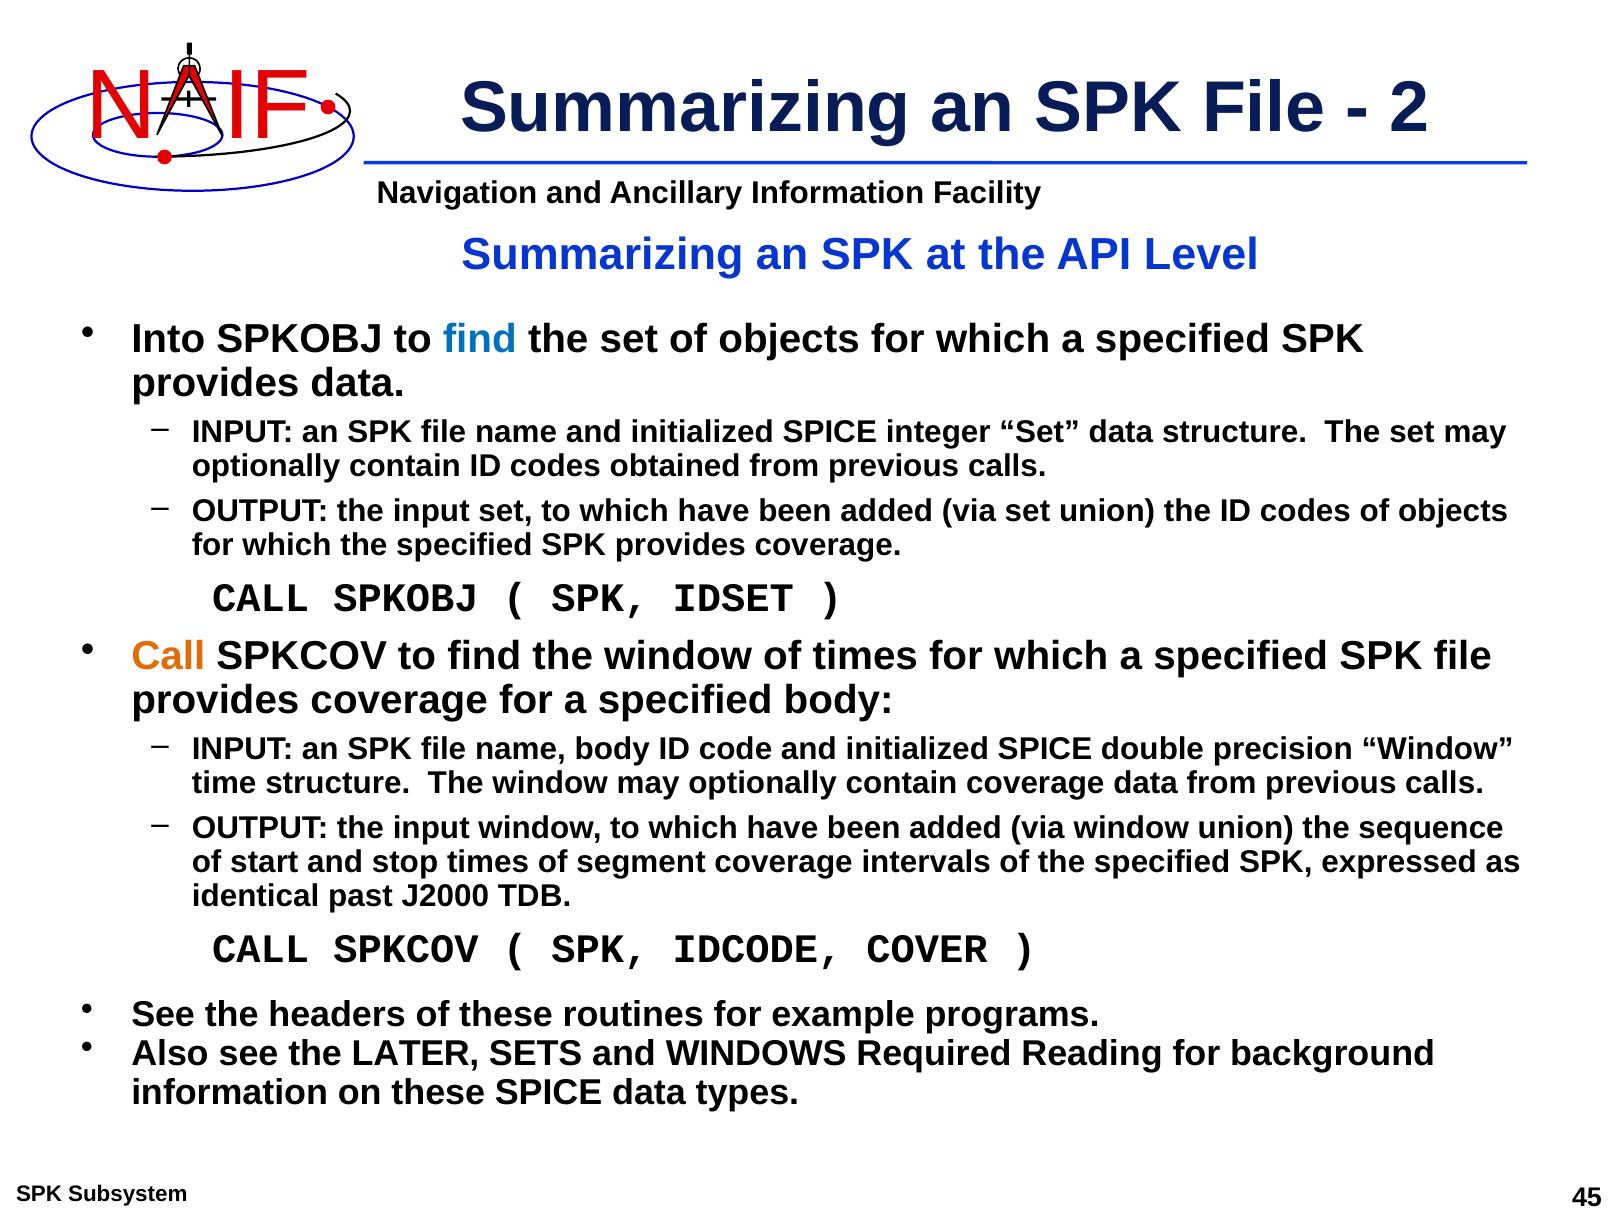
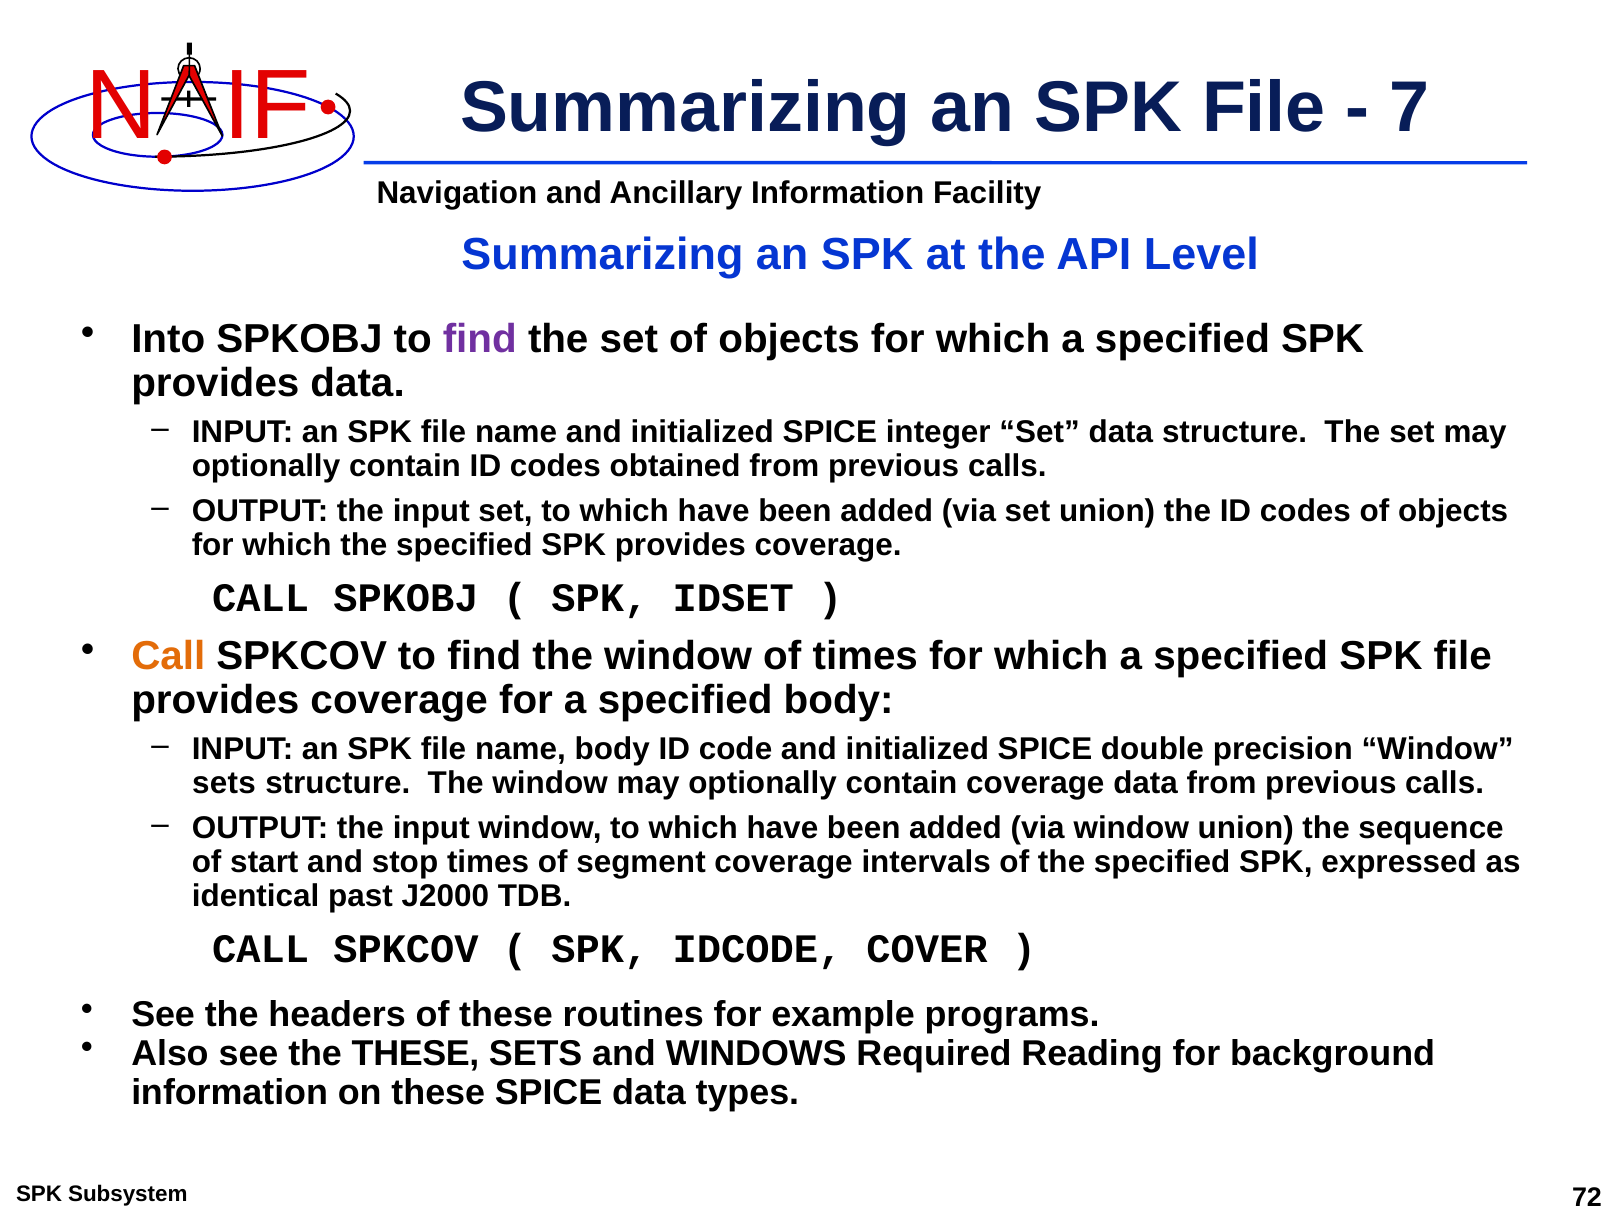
2: 2 -> 7 (1409, 108)
find colour: blue -> purple (480, 339)
time: time -> sets (224, 784)
the LATER: LATER -> THESE (416, 1054)
45: 45 -> 72 (1587, 1198)
